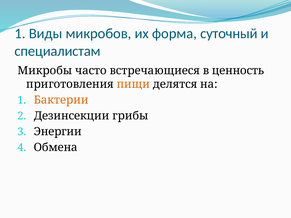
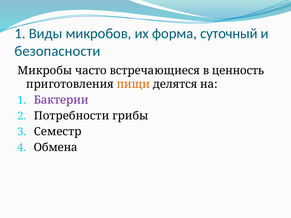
специалистам: специалистам -> безопасности (57, 51)
Бактерии colour: orange -> purple (61, 100)
Дезинсекции: Дезинсекции -> Потребности (72, 116)
Энергии: Энергии -> Семестр (58, 132)
